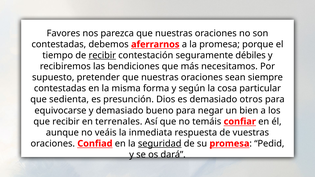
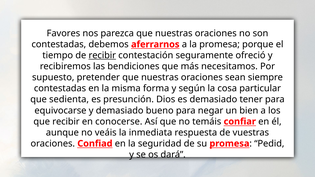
débiles: débiles -> ofreció (251, 55)
otros: otros -> tener (251, 100)
terrenales: terrenales -> conocerse (119, 122)
seguridad underline: present -> none (160, 144)
